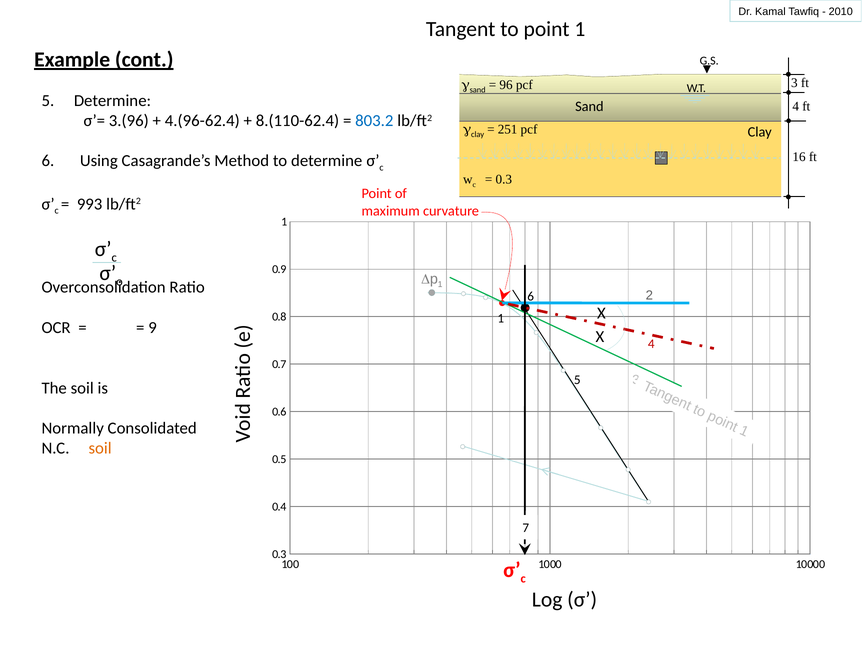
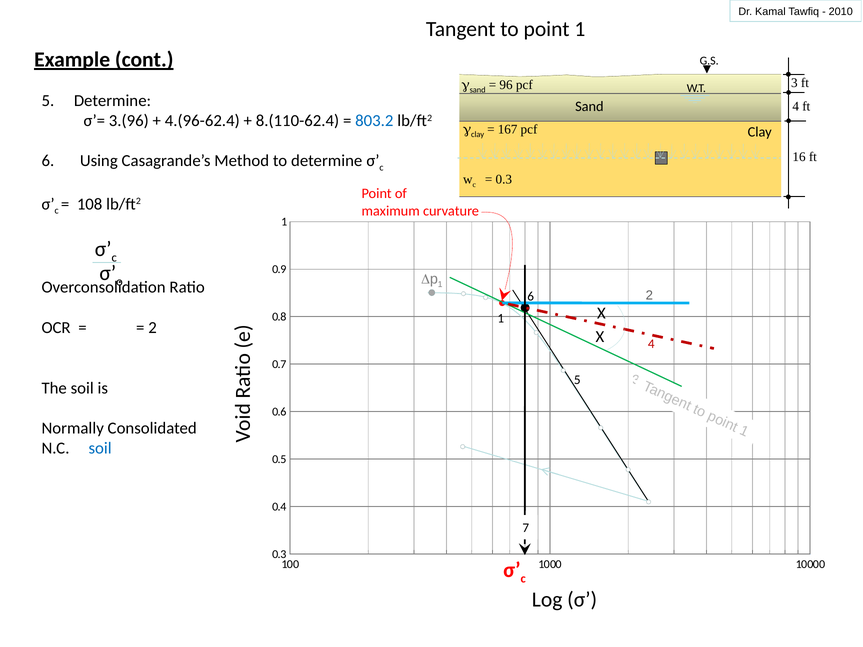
251: 251 -> 167 (508, 129)
993: 993 -> 108 (90, 204)
9: 9 -> 2 (153, 328)
soil colour: orange -> blue (100, 449)
